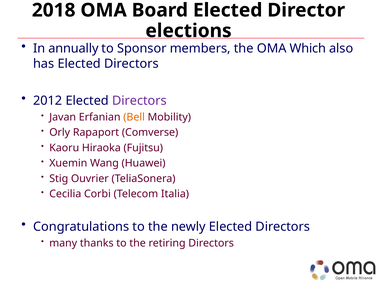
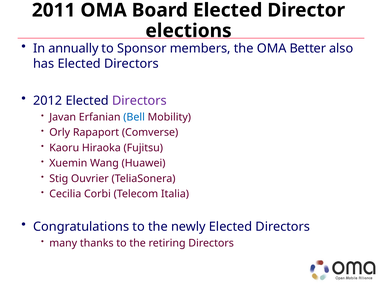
2018: 2018 -> 2011 (54, 10)
Which: Which -> Better (308, 49)
Bell colour: orange -> blue (134, 117)
